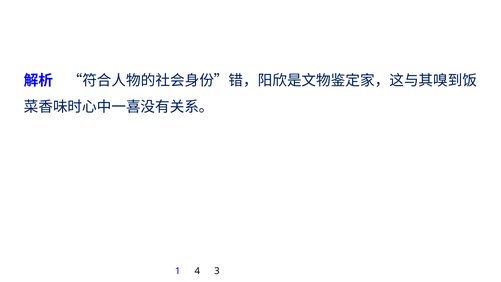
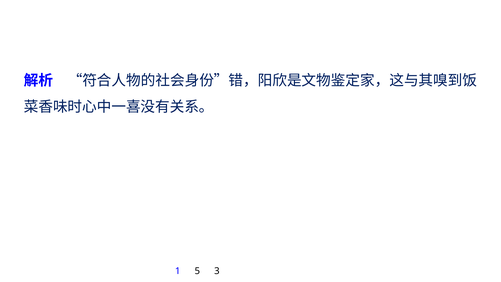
4: 4 -> 5 (197, 271)
